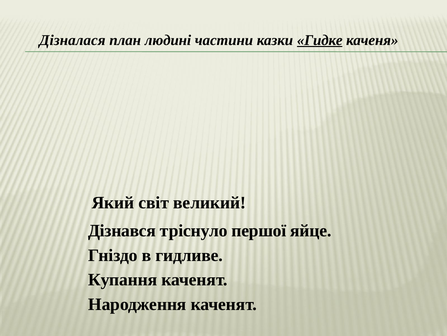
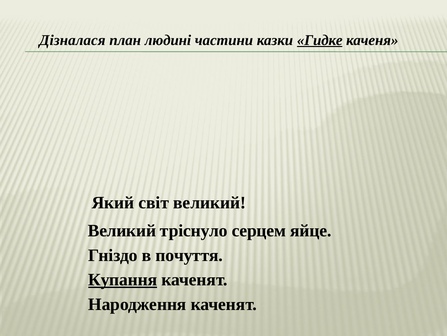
Дізнався: Дізнався -> Великий (122, 230)
першої: першої -> серцем (259, 230)
гидливе: гидливе -> почуття (189, 255)
Купання underline: none -> present (123, 279)
